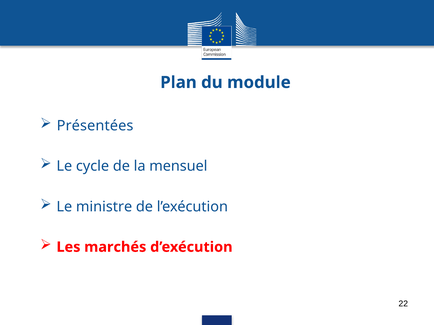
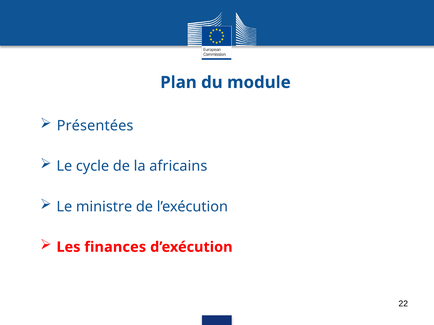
mensuel: mensuel -> africains (178, 166)
marchés: marchés -> finances (115, 247)
